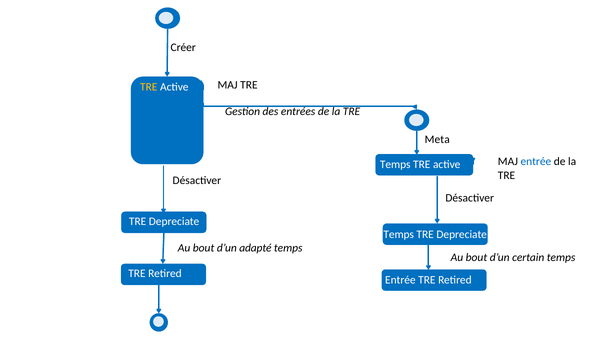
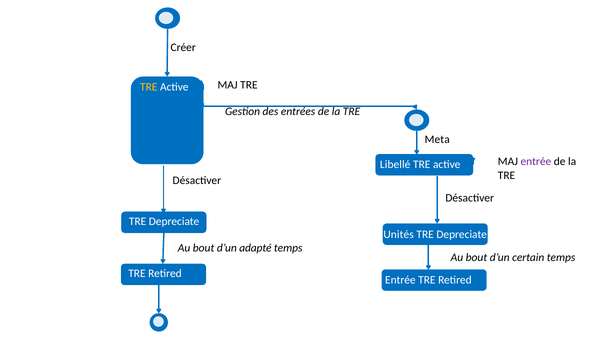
entrée colour: blue -> purple (536, 162)
Temps: Temps -> Libellé (395, 165)
Temps: Temps -> Unités (399, 235)
